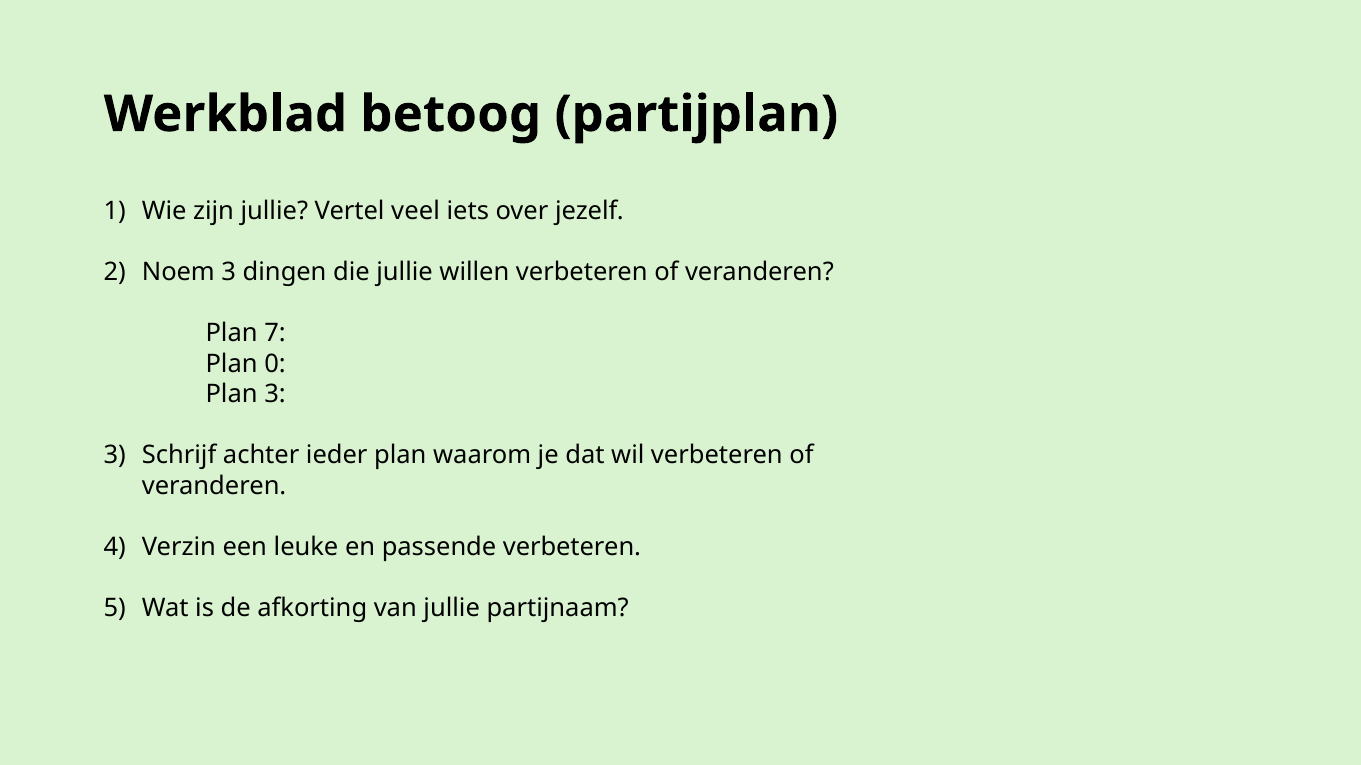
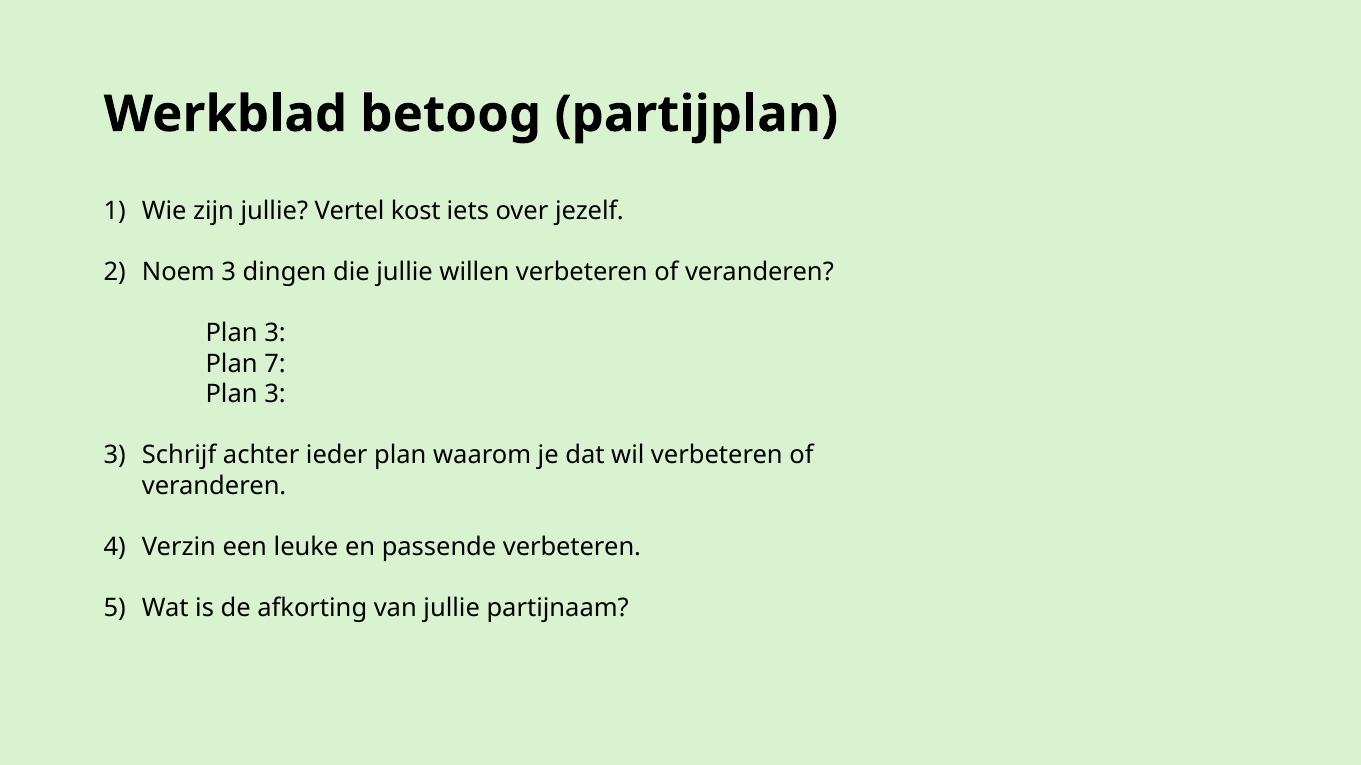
veel: veel -> kost (416, 211)
7: 7 -> 3 (275, 333)
0: 0 -> 7 (275, 364)
